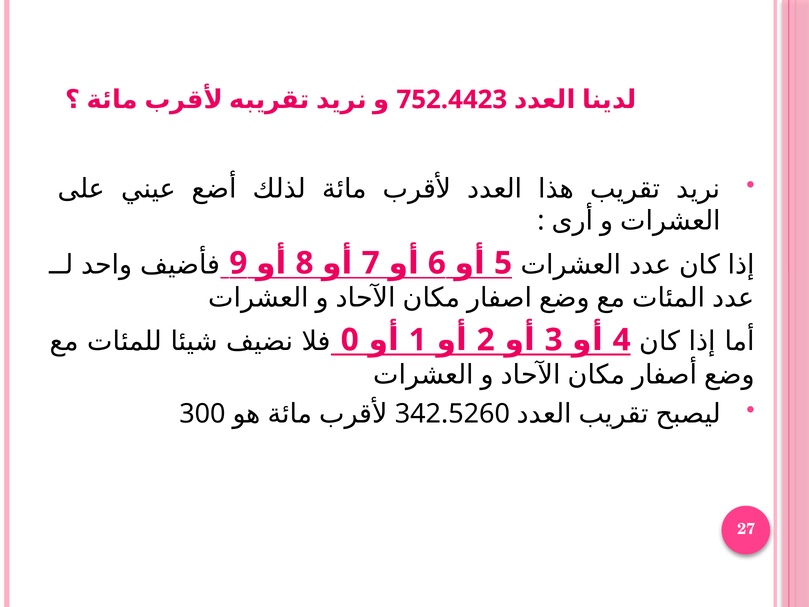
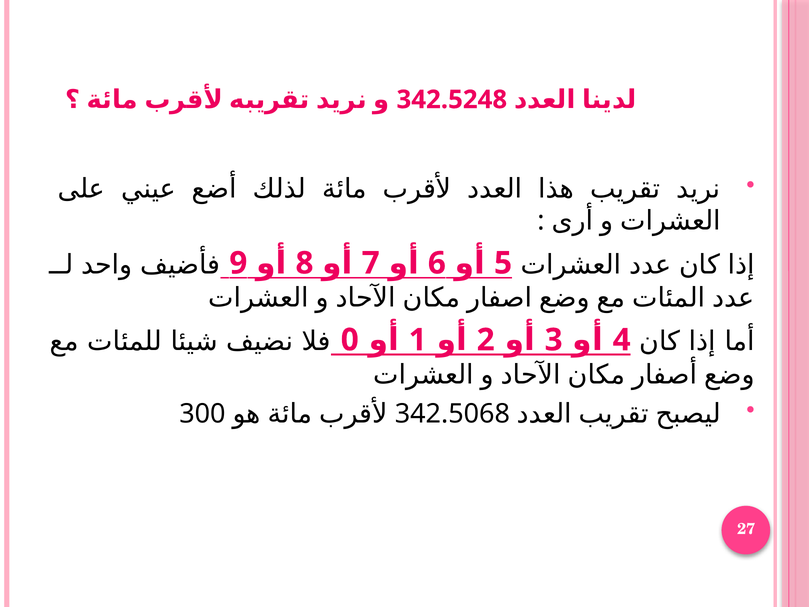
752.4423: 752.4423 -> 342.5248 (452, 100)
342.5260: 342.5260 -> 342.5068 (452, 414)
